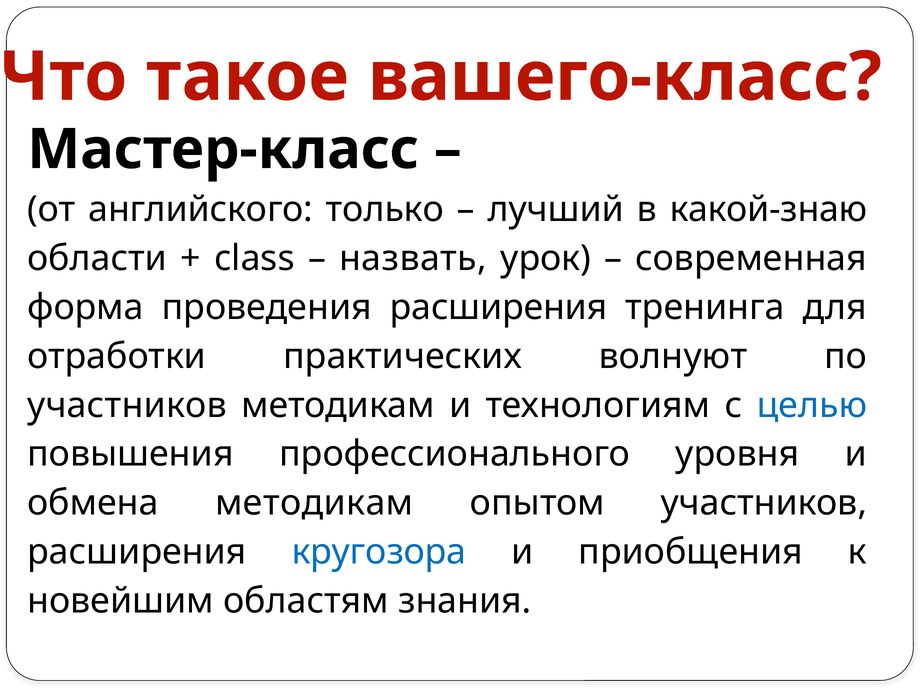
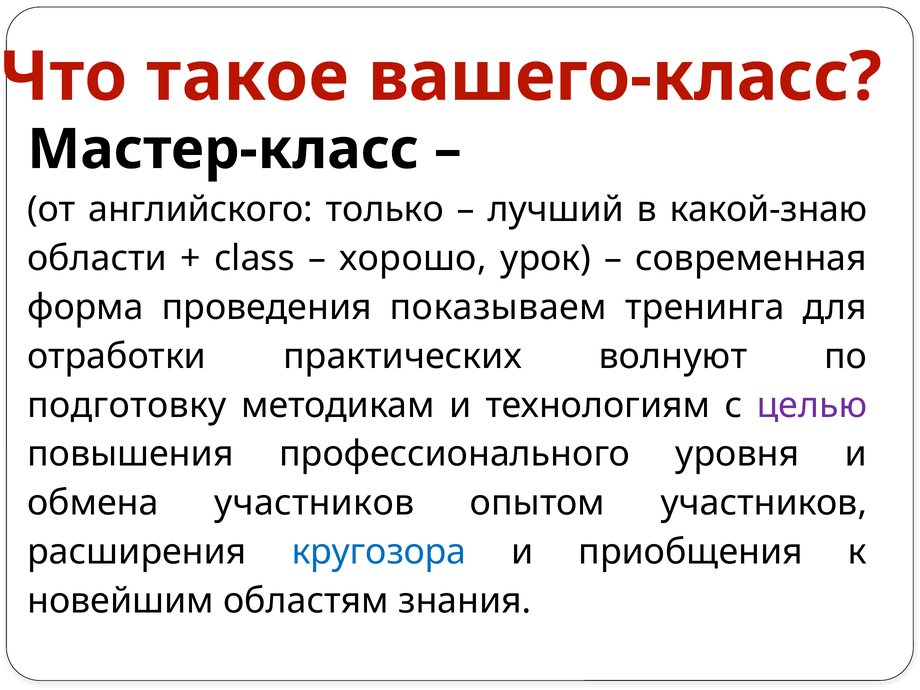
назвать: назвать -> хорошо (413, 258)
проведения расширения: расширения -> показываем (498, 307)
участников: участников -> подготовку (127, 405)
целью colour: blue -> purple (812, 405)
обмена методикам: методикам -> участников (314, 503)
